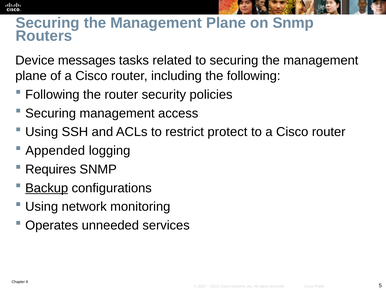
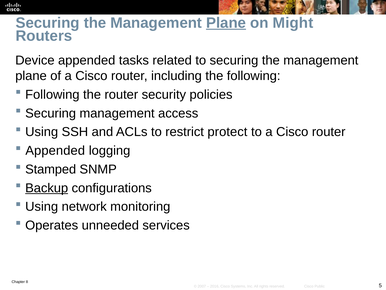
Plane underline: none -> present (226, 23)
on Snmp: Snmp -> Might (293, 23)
Device messages: messages -> appended (87, 60)
Requires: Requires -> Stamped (51, 169)
